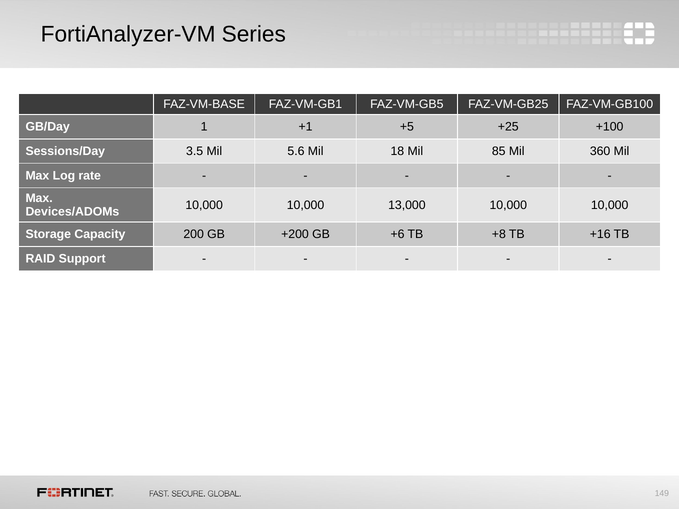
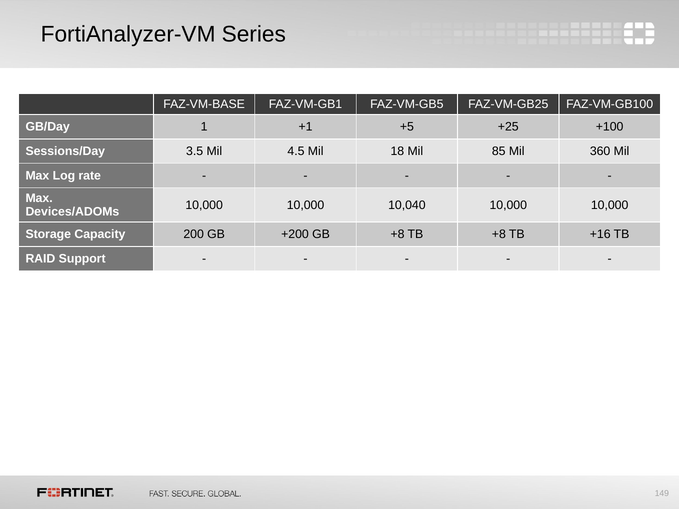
5.6: 5.6 -> 4.5 (296, 151)
13,000: 13,000 -> 10,040 (407, 205)
GB +6: +6 -> +8 (397, 234)
